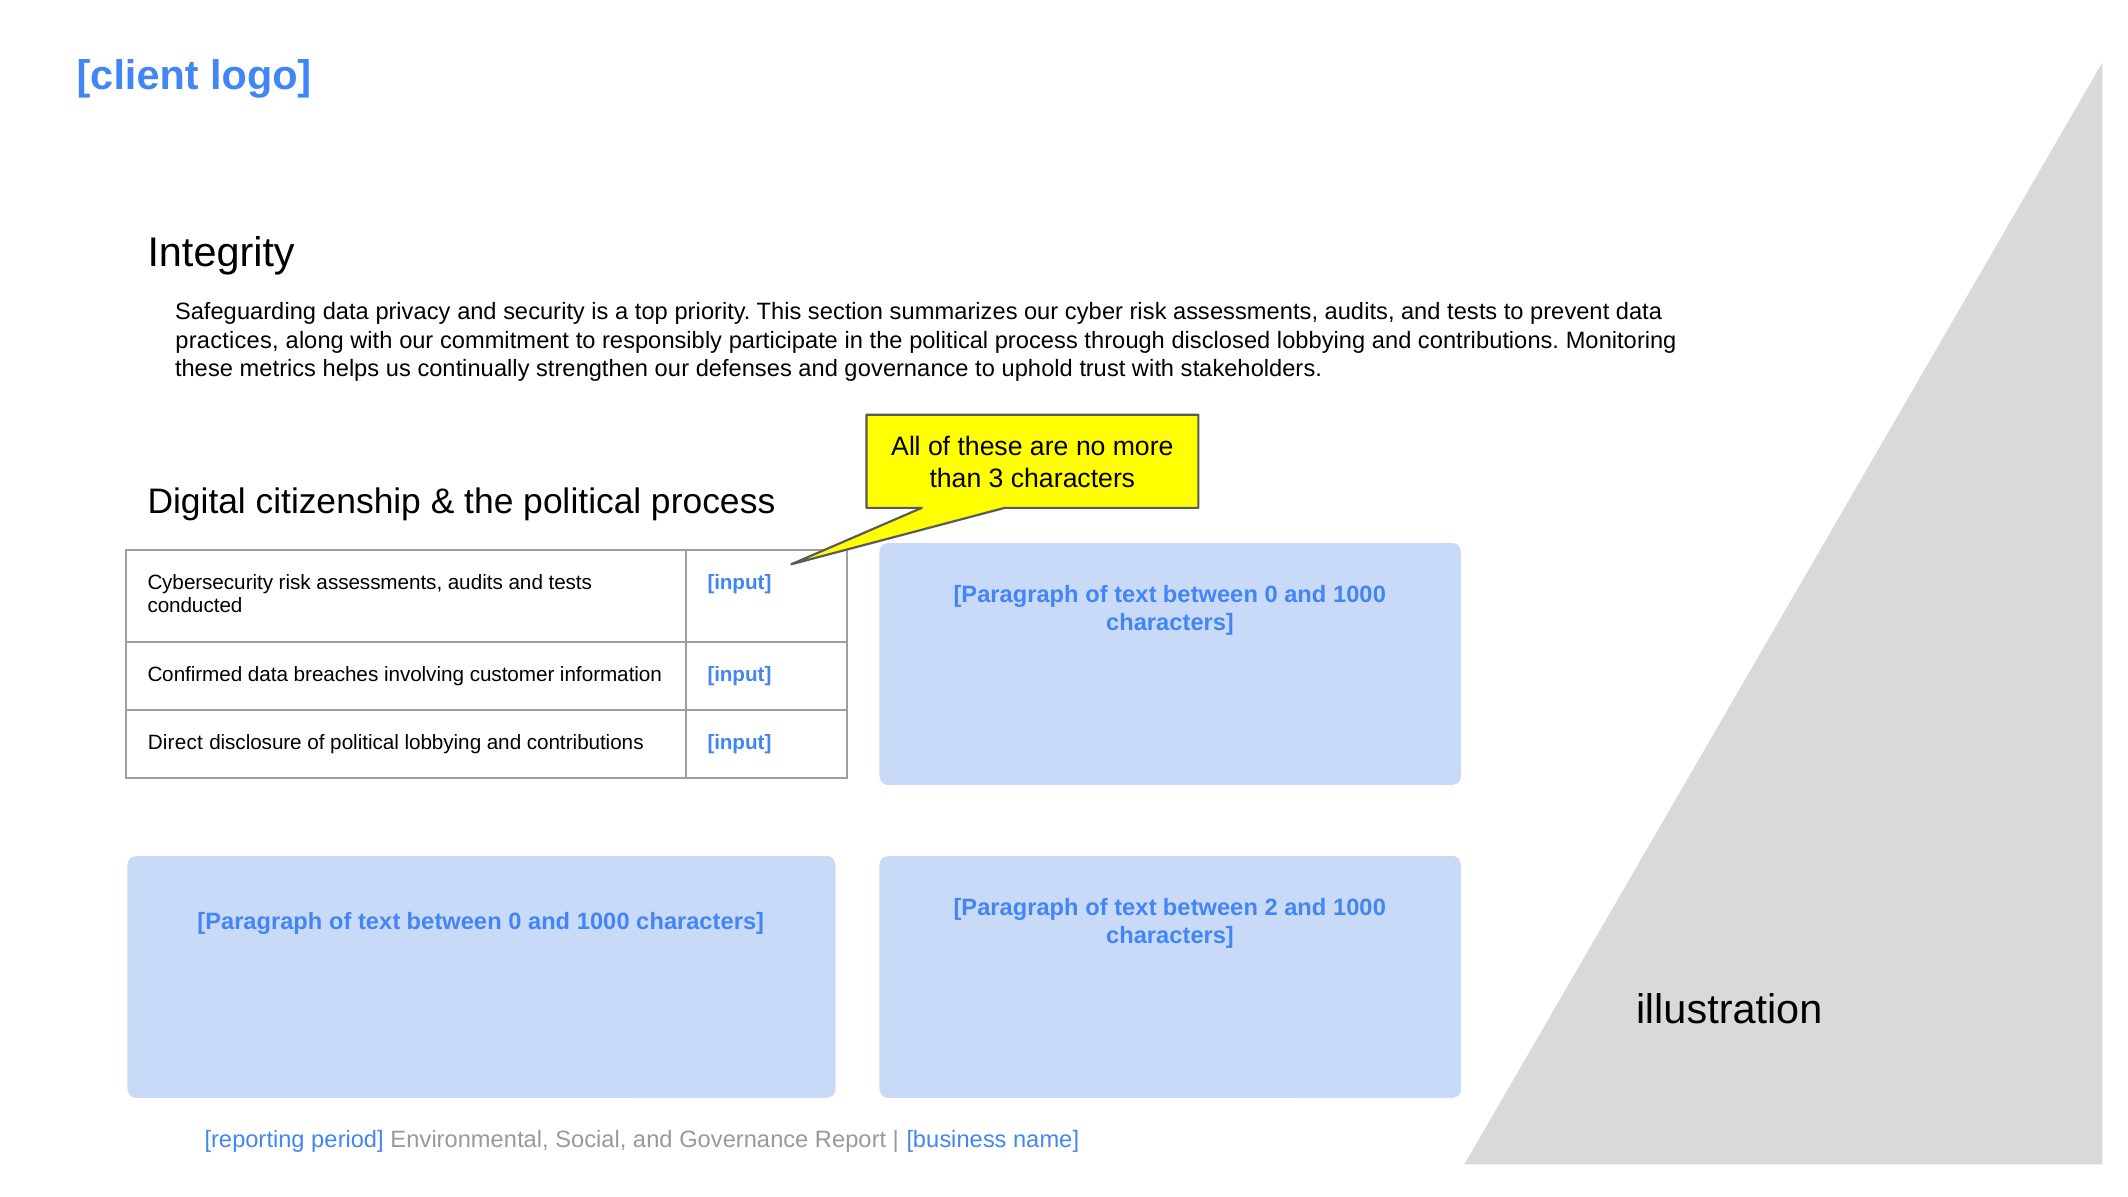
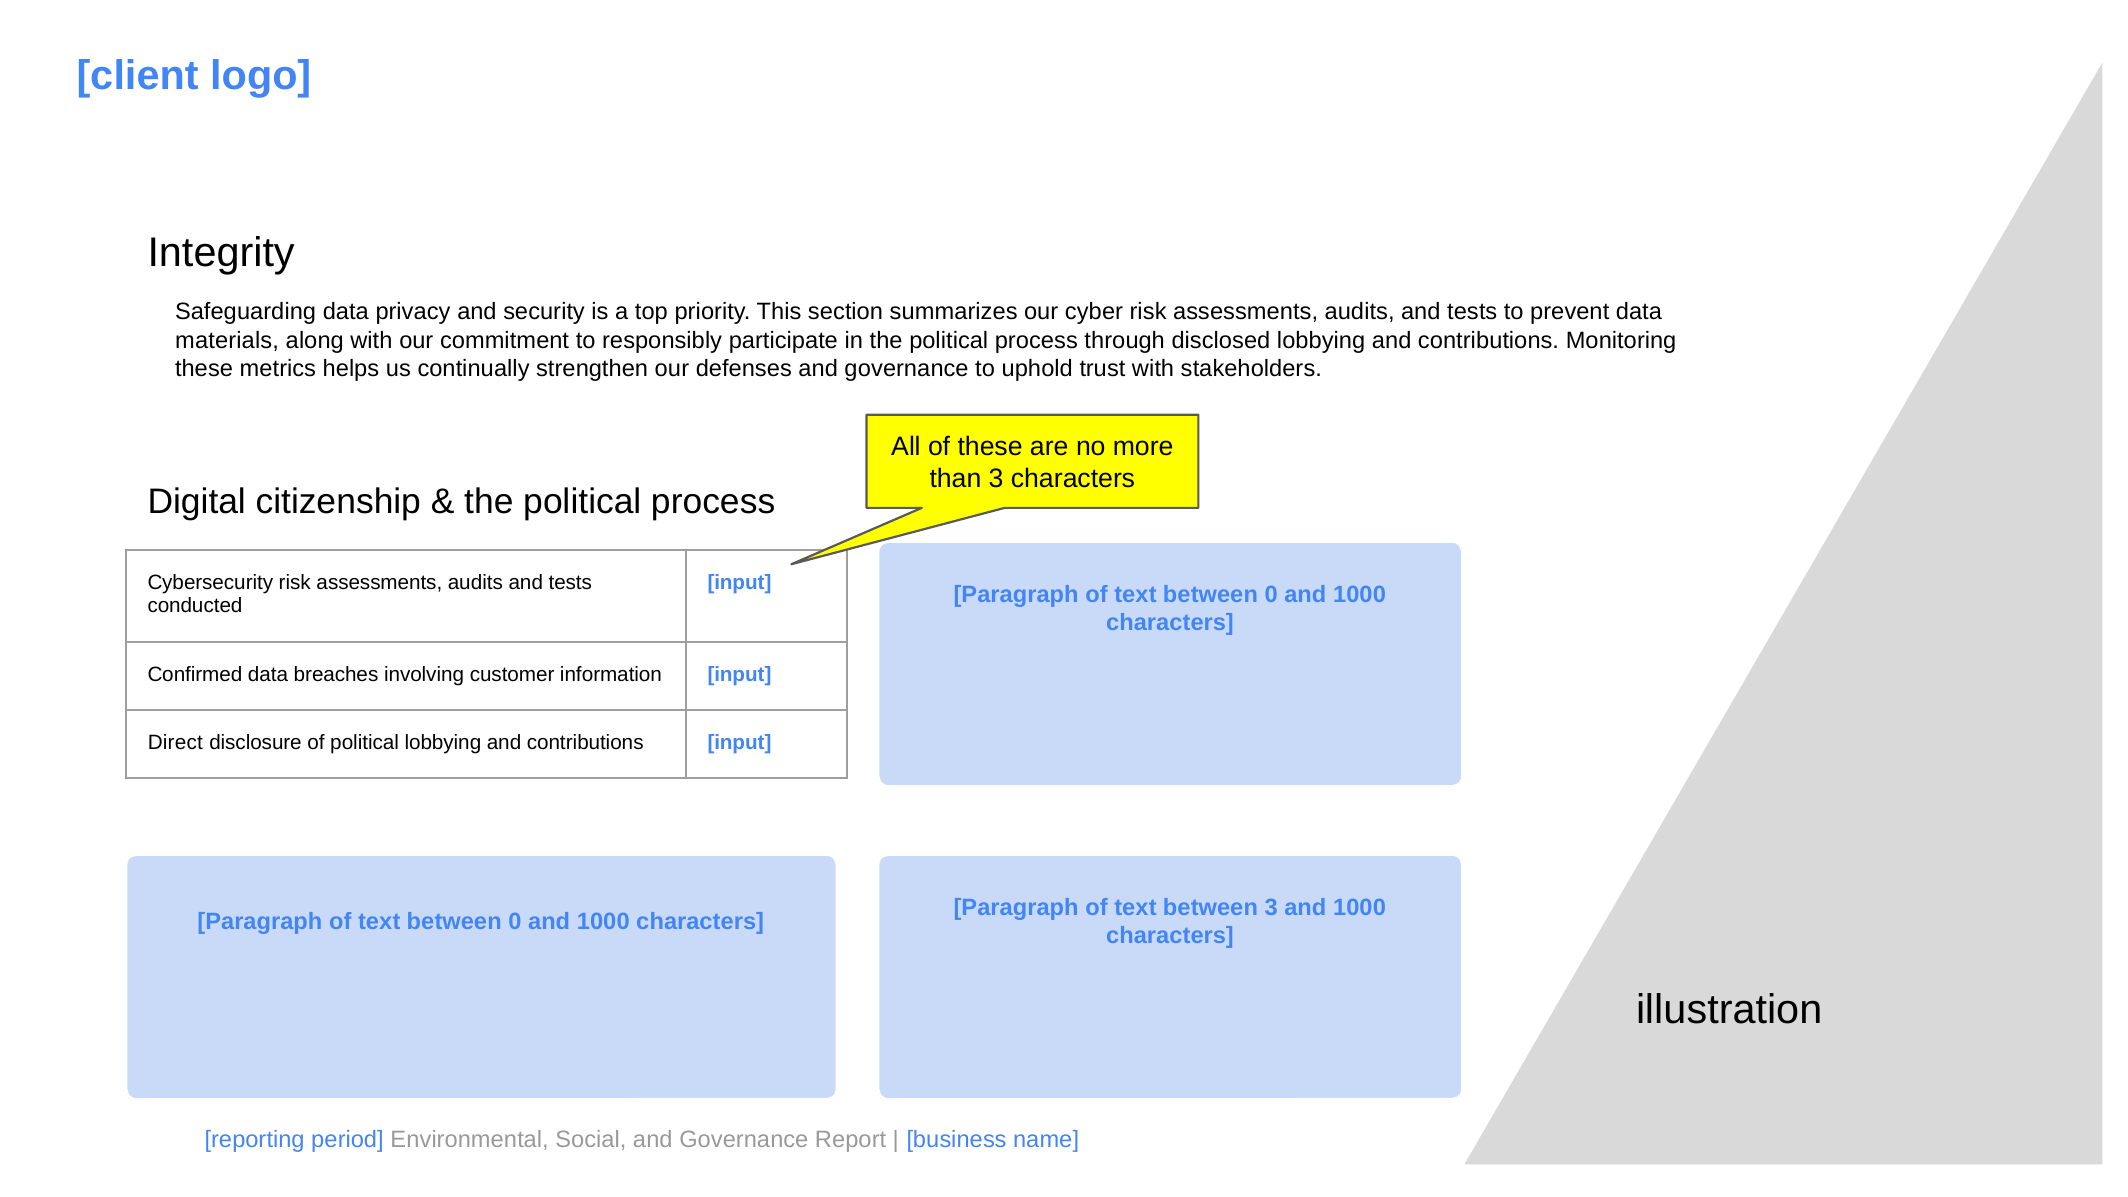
practices: practices -> materials (227, 340)
between 2: 2 -> 3 (1271, 908)
